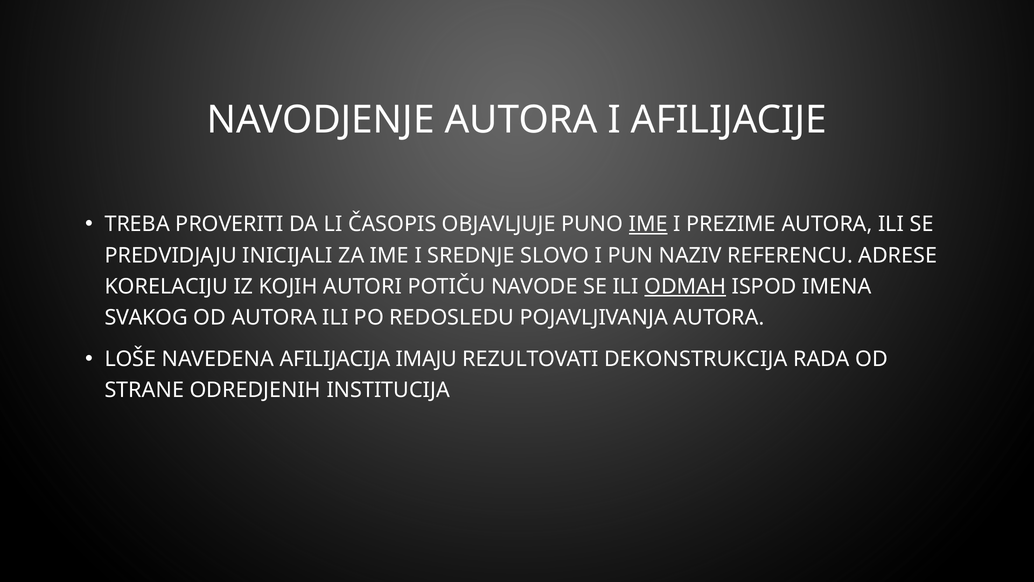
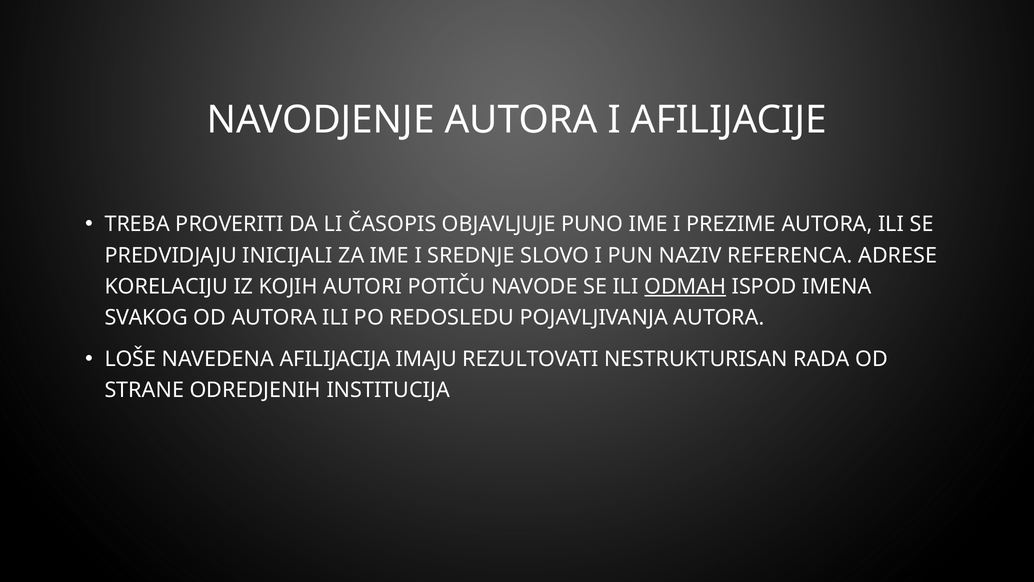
IME underline: present -> none (648, 224)
REFERENCU: REFERENCU -> REFERENCA (790, 255)
DEKONSTRUKCIJA: DEKONSTRUKCIJA -> NESTRUKTURISAN (696, 359)
